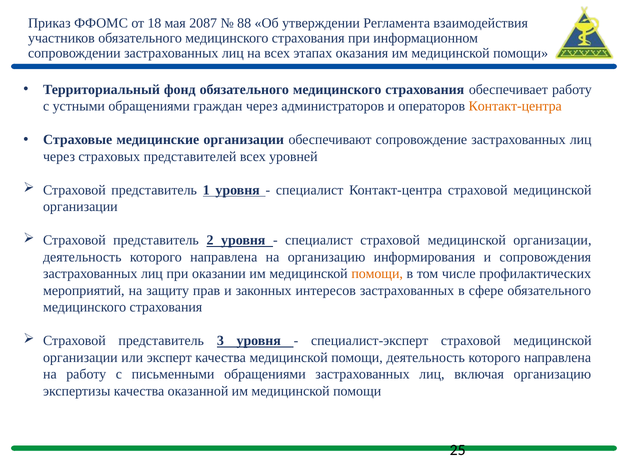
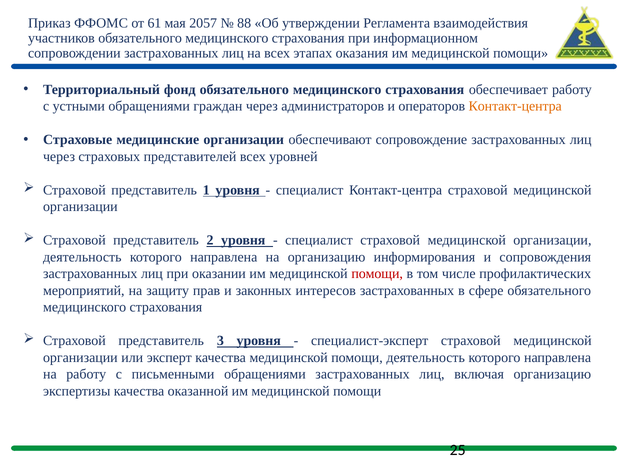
18: 18 -> 61 (154, 23)
2087: 2087 -> 2057 (203, 23)
помощи colour: orange -> red (377, 274)
